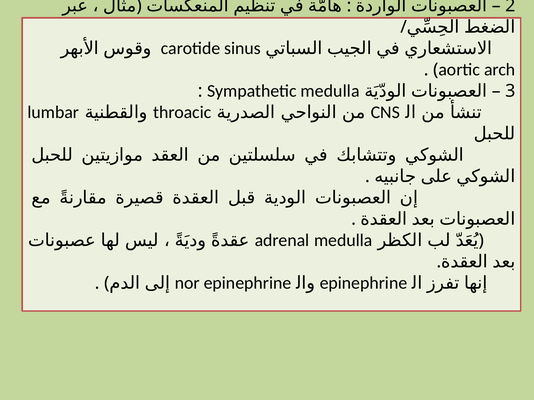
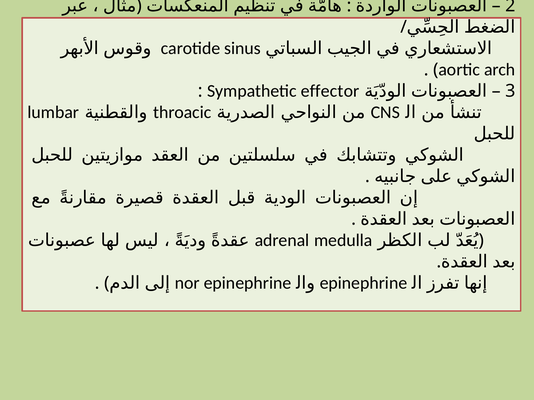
Sympathetic medulla: medulla -> effector (330, 91)
